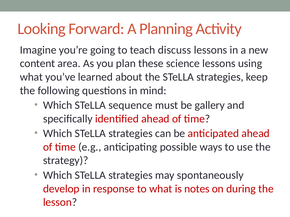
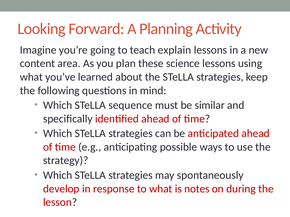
discuss: discuss -> explain (174, 50)
gallery: gallery -> similar (210, 105)
